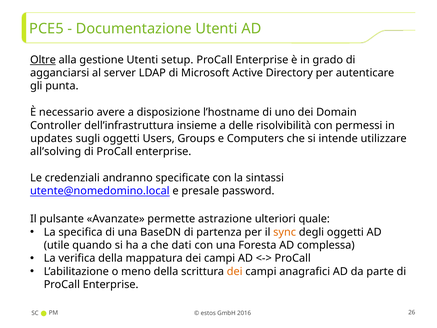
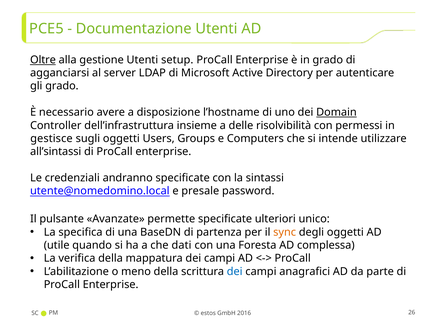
gli punta: punta -> grado (62, 86)
Domain underline: none -> present (336, 112)
updates: updates -> gestisce (51, 138)
all’solving: all’solving -> all’sintassi (56, 152)
permette astrazione: astrazione -> specificate (225, 219)
quale: quale -> unico (314, 219)
dei colour: orange -> blue (235, 271)
